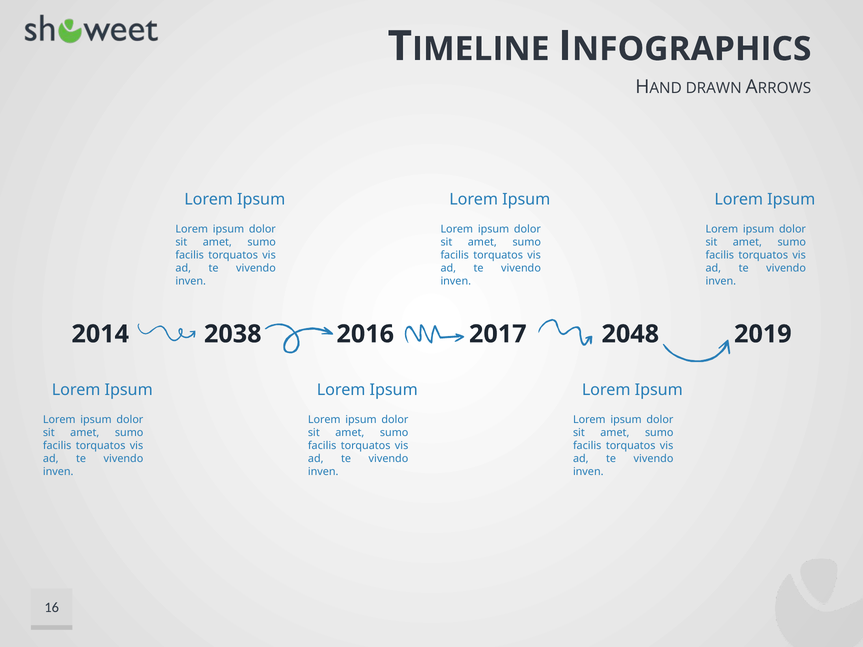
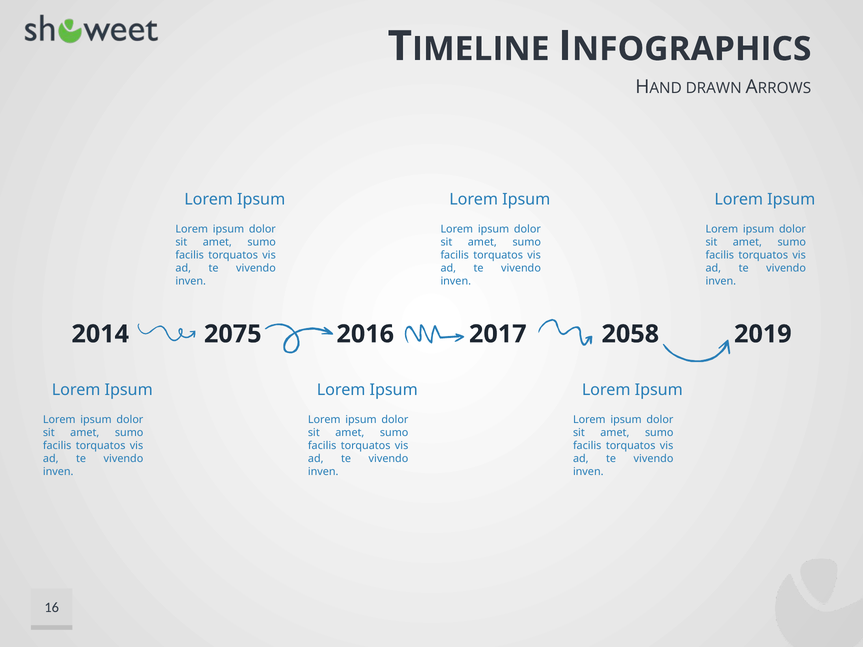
2038: 2038 -> 2075 (233, 334)
2048: 2048 -> 2058 (630, 334)
